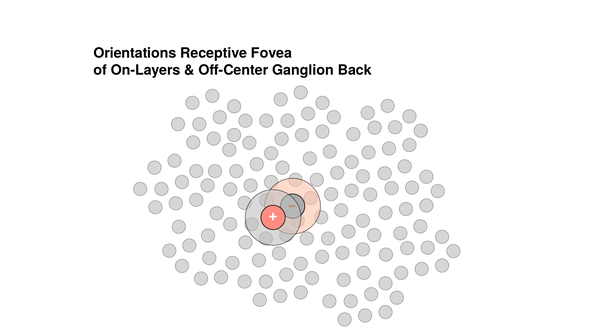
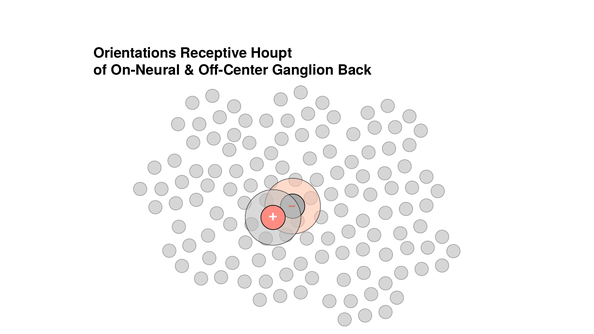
Fovea: Fovea -> Houpt (272, 53)
On-Layers: On-Layers -> On-Neural (146, 70)
